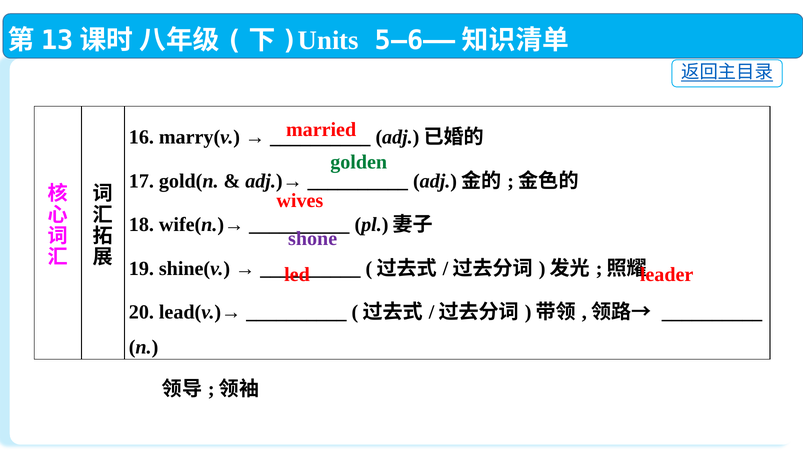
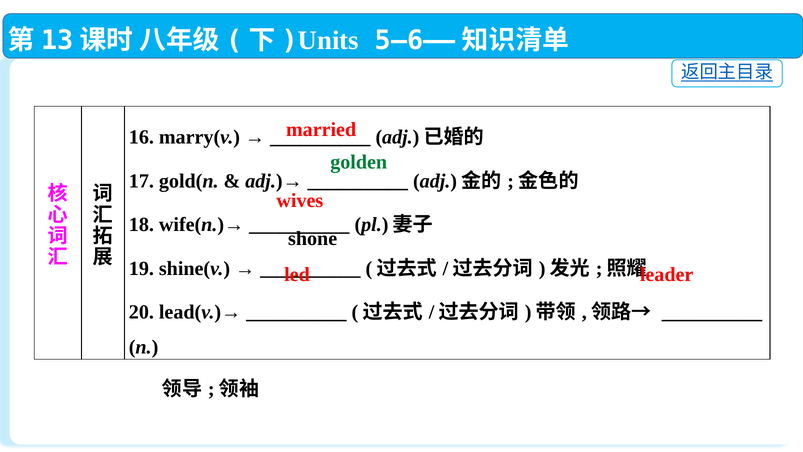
shone colour: purple -> black (313, 238)
